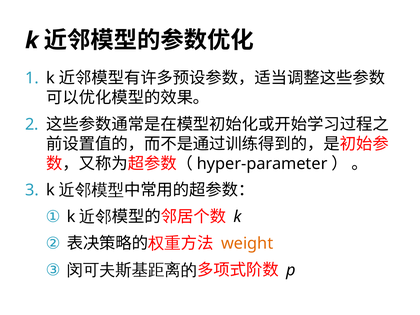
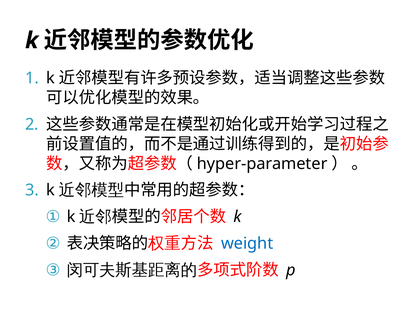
weight colour: orange -> blue (247, 244)
